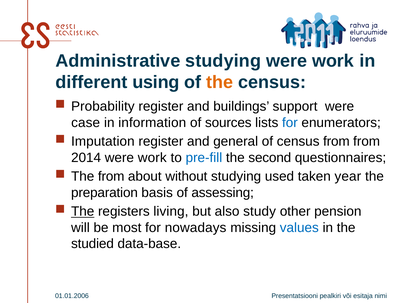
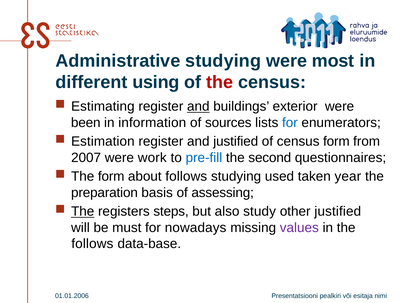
work: work -> most (333, 61)
the colour: orange -> red (220, 82)
Probability: Probability -> Estimating (103, 106)
and underline: none -> present (198, 106)
support: support -> exterior (295, 106)
case: case -> been (86, 123)
Imputation: Imputation -> Estimation (103, 141)
and general: general -> justified (236, 141)
census from: from -> form (336, 141)
2014: 2014 -> 2007 (86, 158)
The from: from -> form (111, 176)
about without: without -> follows (186, 176)
living: living -> steps (171, 211)
other pension: pension -> justified (338, 211)
most: most -> must (127, 228)
values colour: blue -> purple (299, 228)
studied: studied -> follows (92, 244)
